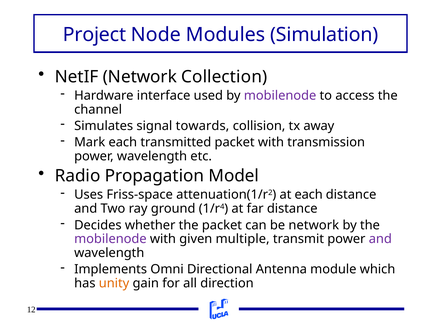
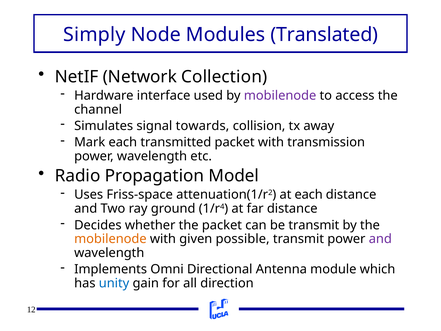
Project: Project -> Simply (94, 35)
Simulation: Simulation -> Translated (324, 35)
be network: network -> transmit (314, 225)
mobilenode colour: purple -> orange (110, 239)
multiple: multiple -> possible (243, 239)
unity colour: orange -> blue (114, 283)
